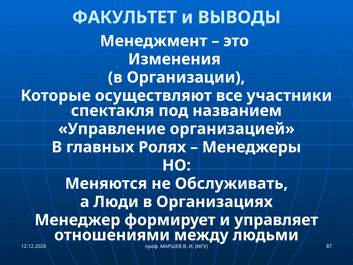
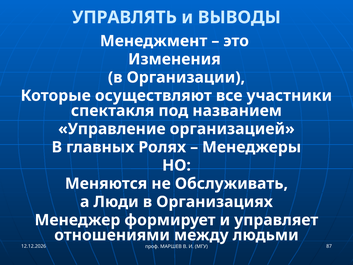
ФАКУЛЬТЕТ: ФАКУЛЬТЕТ -> УПРАВЛЯТЬ (124, 17)
